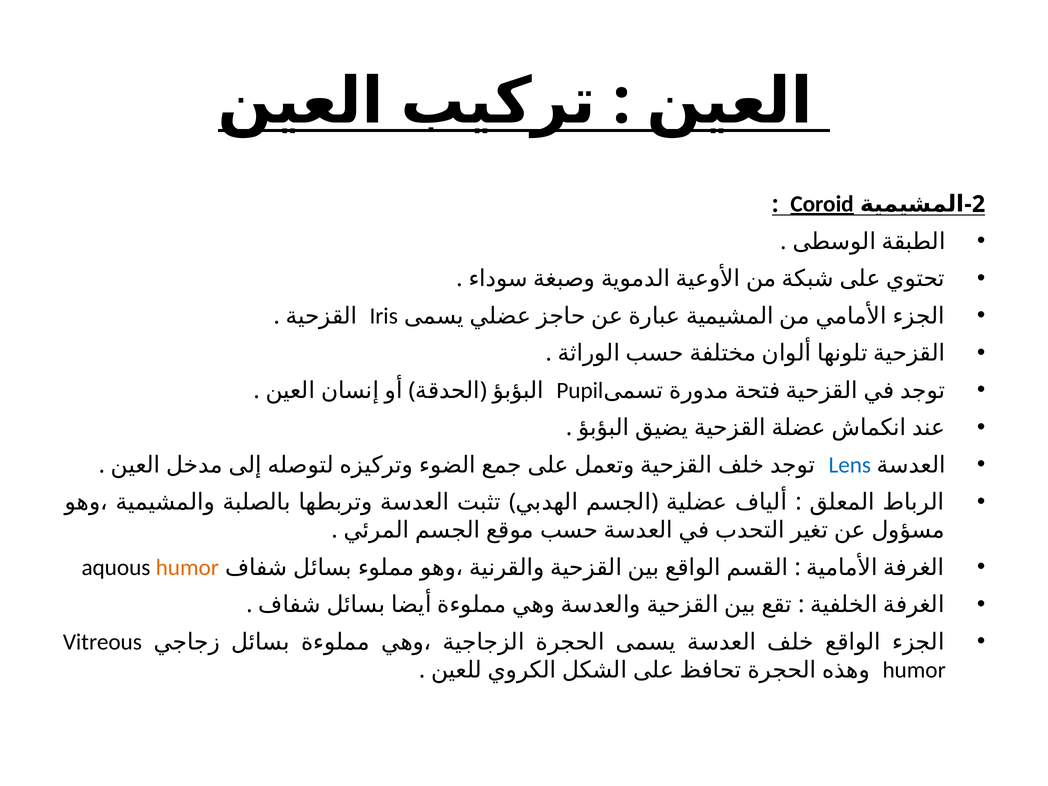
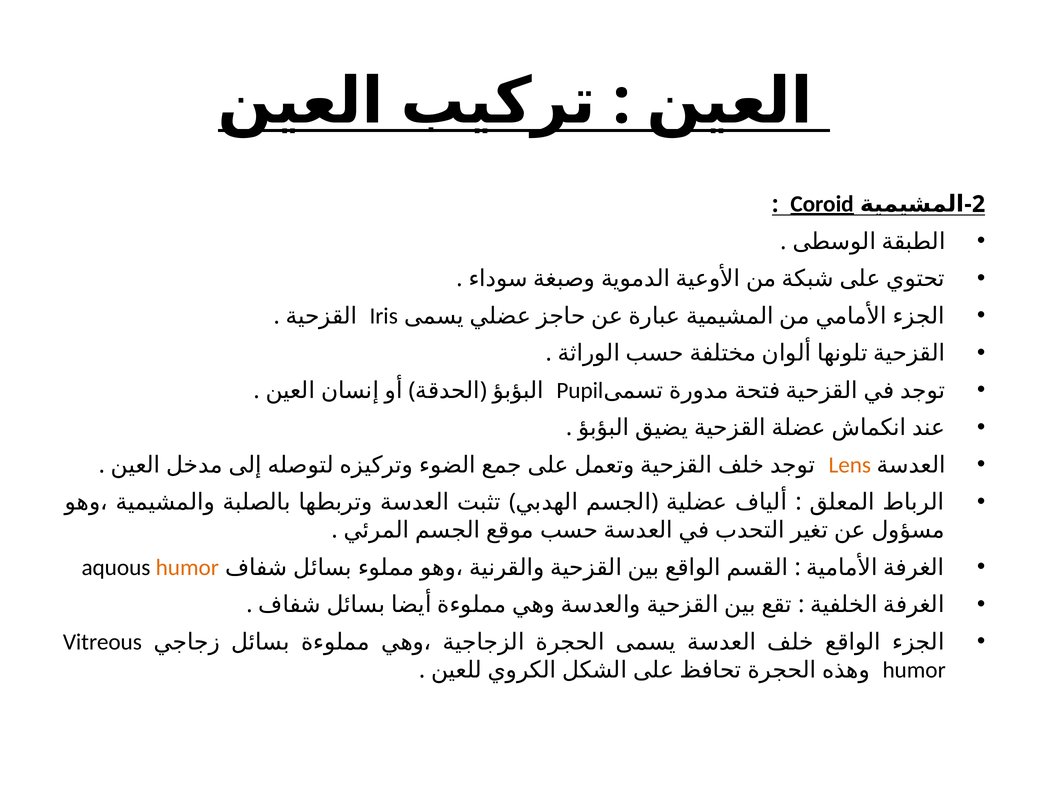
Lens colour: blue -> orange (850, 465)
